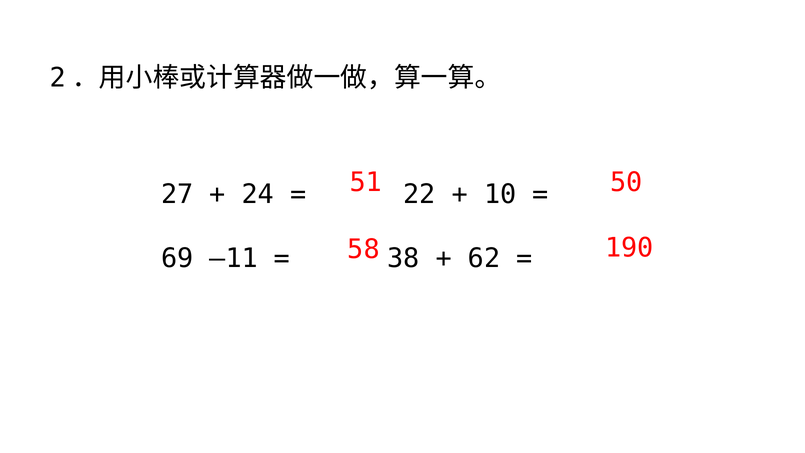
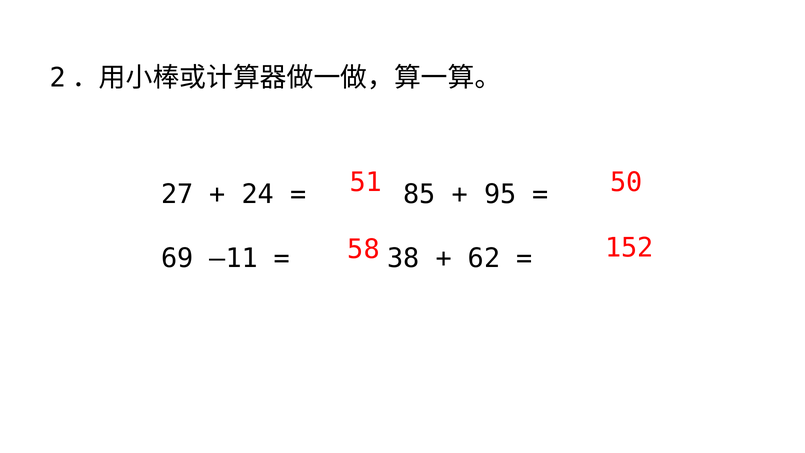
22: 22 -> 85 (419, 194)
10: 10 -> 95 (500, 194)
190: 190 -> 152 (629, 248)
